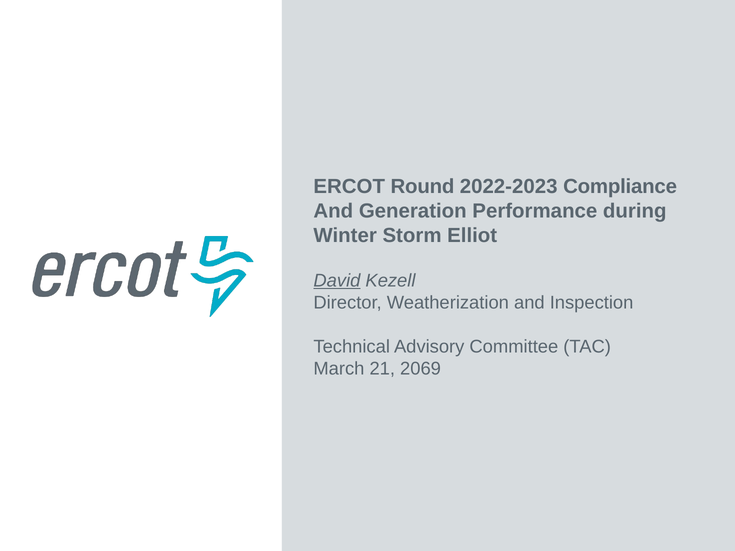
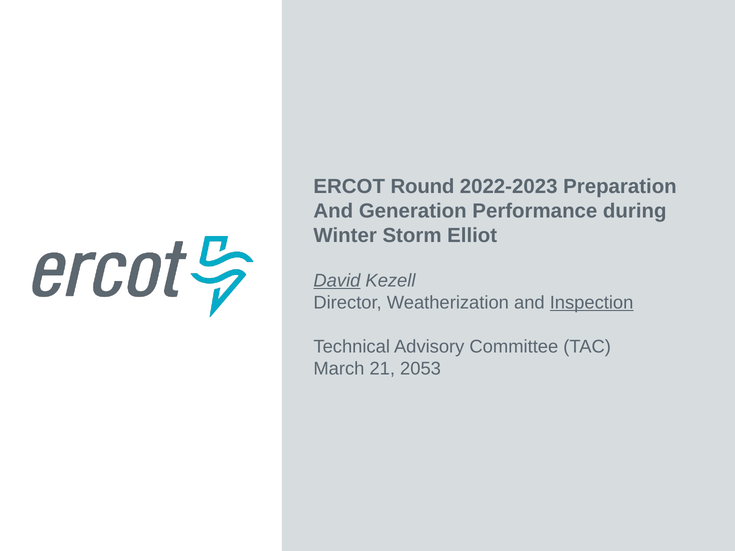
Compliance: Compliance -> Preparation (620, 187)
Inspection underline: none -> present (592, 303)
2069: 2069 -> 2053 (421, 369)
